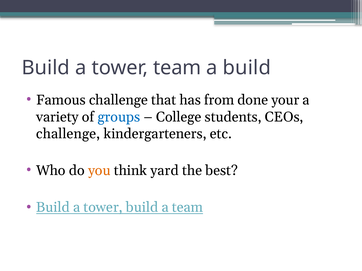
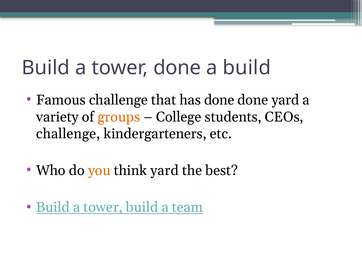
tower team: team -> done (177, 68)
has from: from -> done (219, 100)
done your: your -> yard (285, 100)
groups colour: blue -> orange (119, 117)
